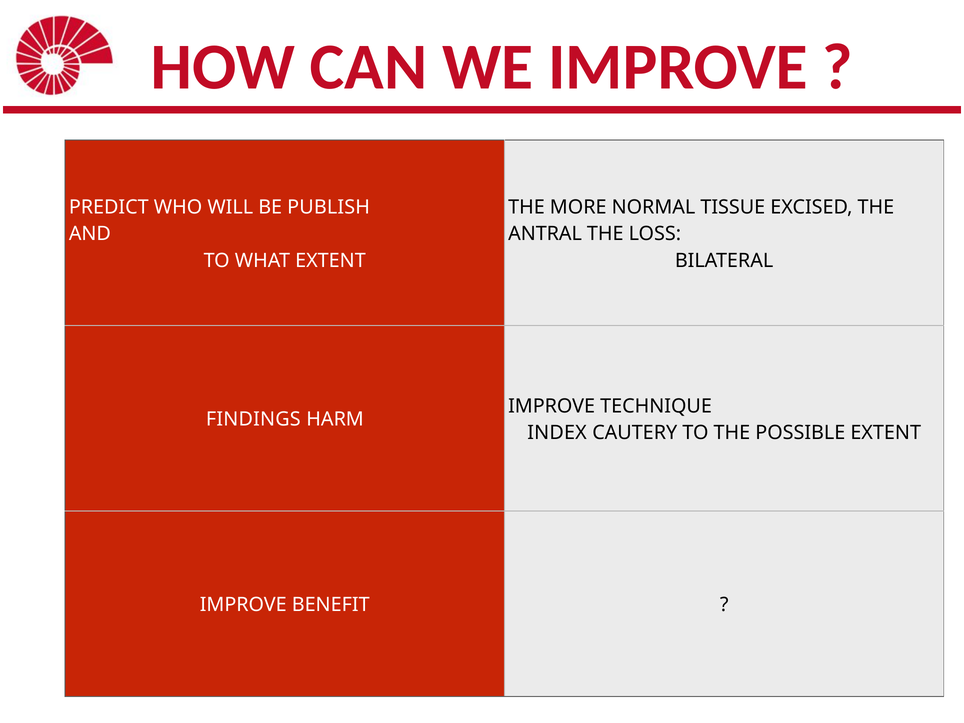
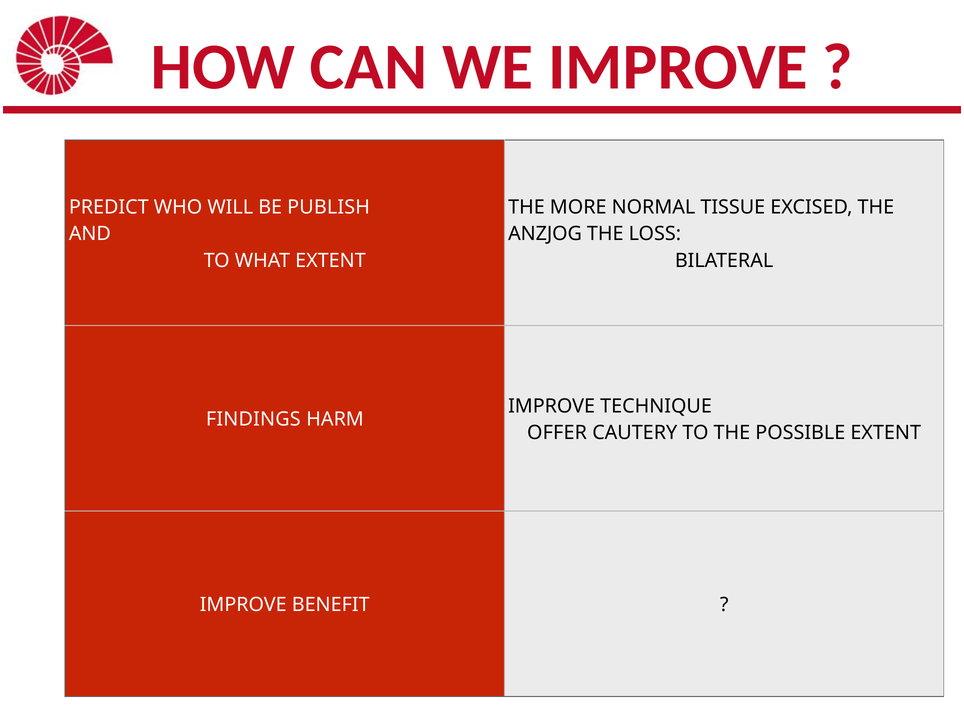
ANTRAL: ANTRAL -> ANZJOG (545, 234)
INDEX: INDEX -> OFFER (557, 433)
